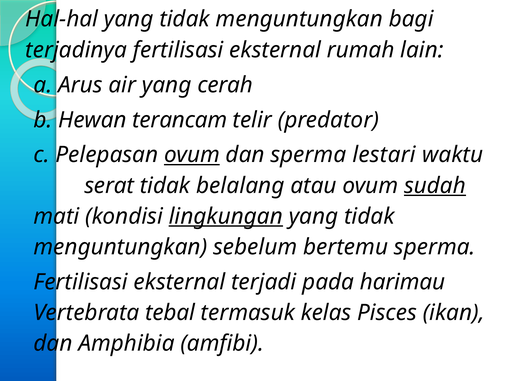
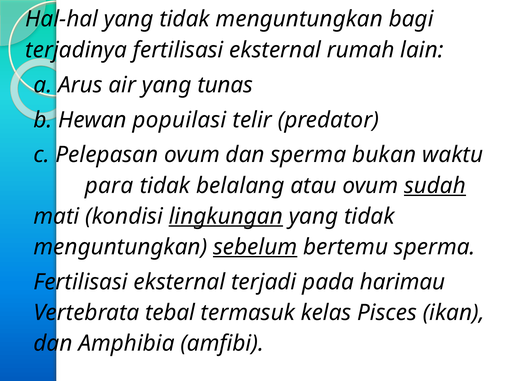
cerah: cerah -> tunas (225, 85)
terancam: terancam -> popuilasi (179, 120)
ovum underline: present -> none (192, 155)
lestari: lestari -> bukan (384, 155)
serat: serat -> para (109, 186)
sebelum underline: none -> present (255, 247)
